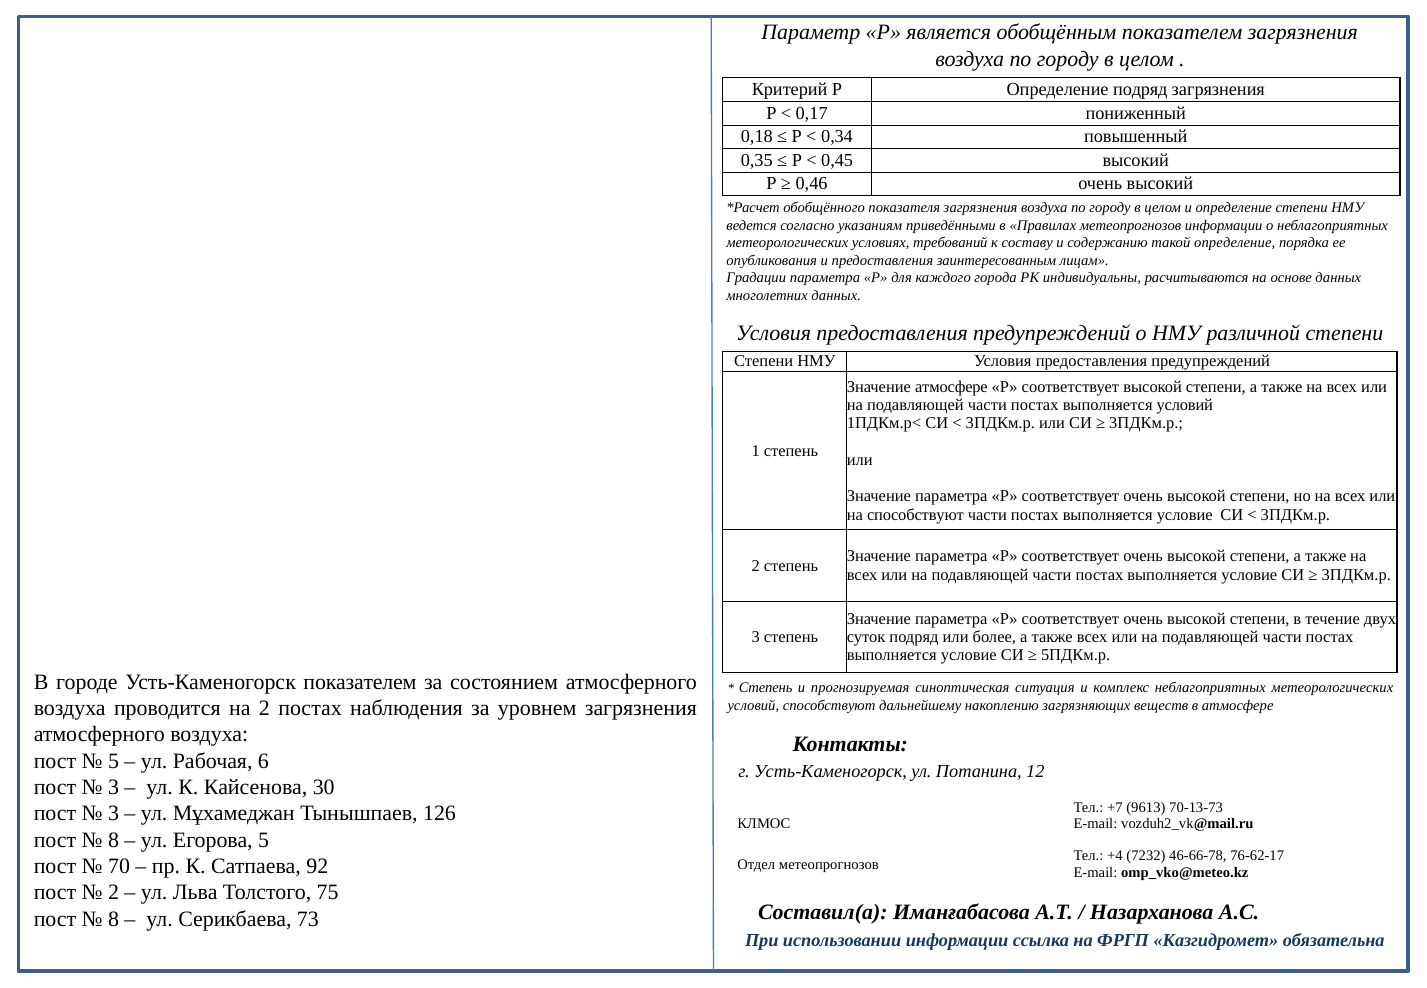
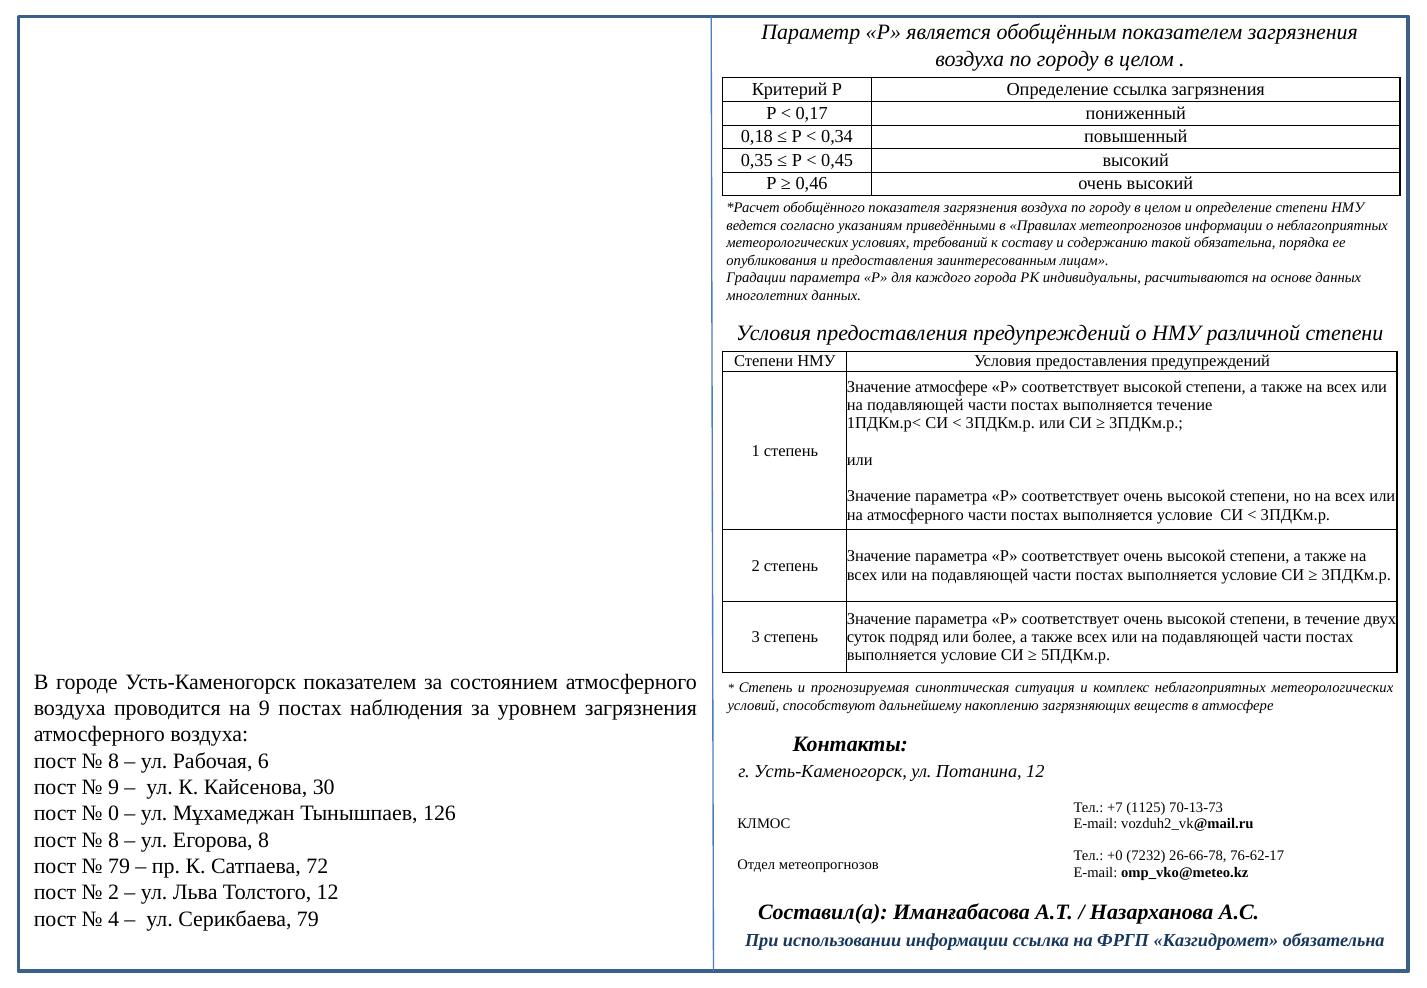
Определение подряд: подряд -> ссылка (1140, 89)
такой определение: определение -> обязательна (1235, 243)
выполняется условий: условий -> течение (1185, 405)
на способствуют: способствуют -> атмосферного (915, 515)
на 2: 2 -> 9 (264, 708)
5: 5 -> 8 (114, 761)
3: 3 -> 9 (114, 787)
9613: 9613 -> 1125 (1146, 808)
3: 3 -> 0 (114, 814)
Егорова 5: 5 -> 8 (264, 840)
+4: +4 -> +0 (1115, 856)
46-66-78: 46-66-78 -> 26-66-78 (1198, 856)
70: 70 -> 79 (119, 866)
92: 92 -> 72 (317, 866)
Толстого 75: 75 -> 12 (328, 893)
8: 8 -> 4 (114, 919)
Серикбаева 73: 73 -> 79 (308, 919)
